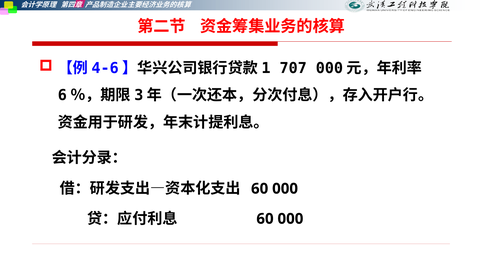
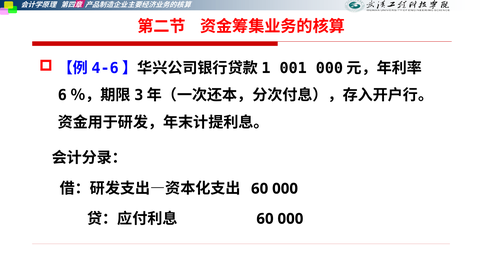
707: 707 -> 001 (293, 68)
